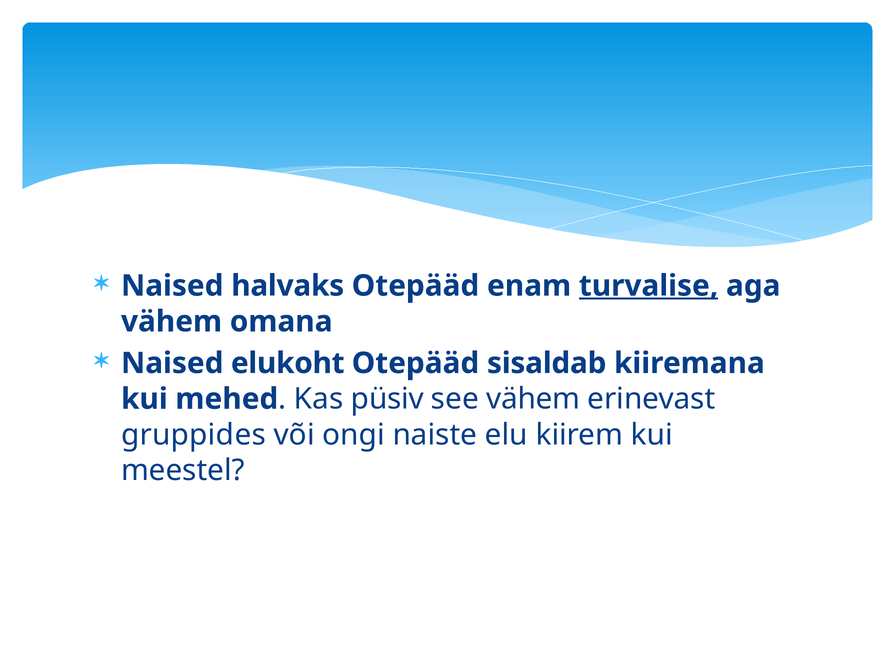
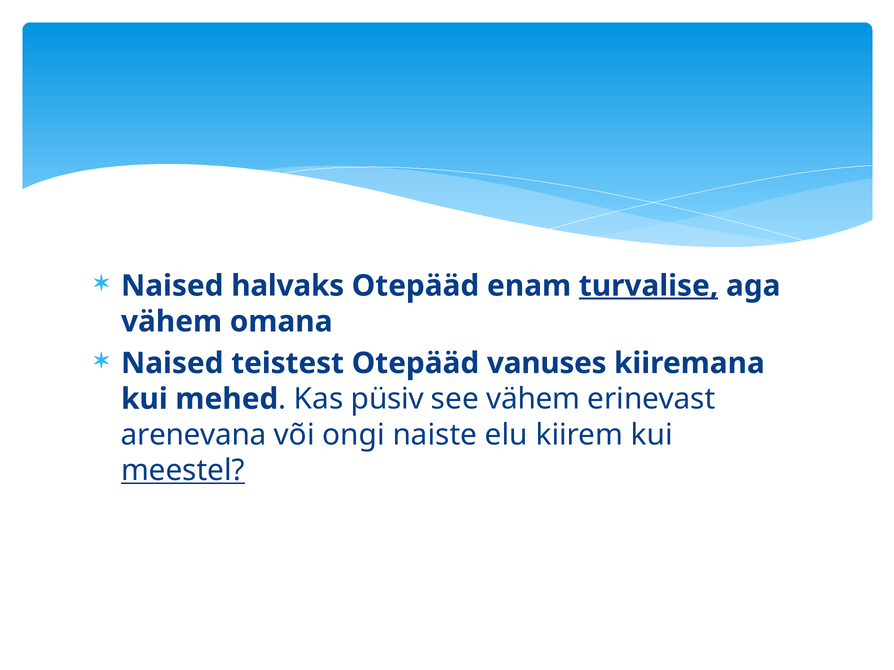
elukoht: elukoht -> teistest (288, 363)
sisaldab: sisaldab -> vanuses (547, 363)
gruppides: gruppides -> arenevana (194, 435)
meestel underline: none -> present (183, 471)
